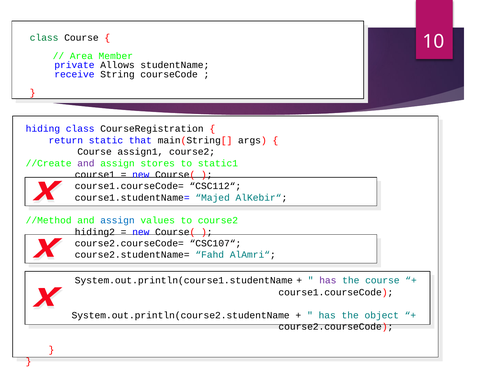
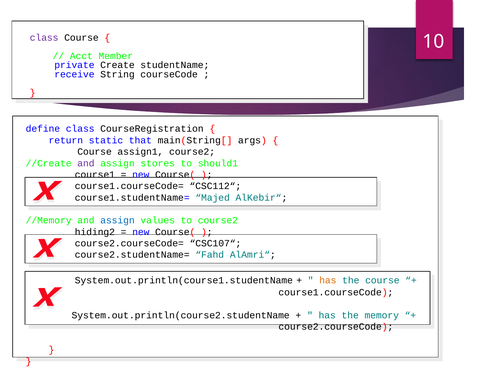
class colour: green -> purple (44, 38)
Area: Area -> Acct (81, 56)
Allows: Allows -> Create (117, 65)
hiding: hiding -> define (43, 129)
static1: static1 -> should1 (218, 163)
//Method: //Method -> //Memory (49, 221)
has colour: purple -> orange (328, 281)
object: object -> memory (382, 316)
